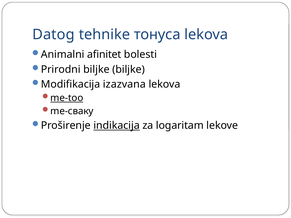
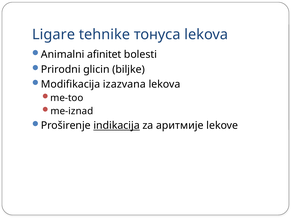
Datog: Datog -> Ligare (54, 34)
Prirodni biljke: biljke -> glicin (96, 70)
me-too underline: present -> none (67, 98)
me-сваку: me-сваку -> me-iznad (72, 111)
logaritam: logaritam -> аритмије (180, 126)
